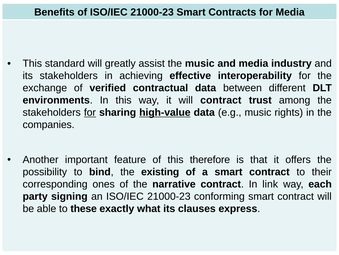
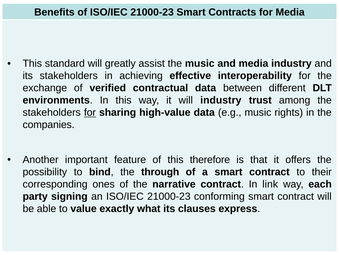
will contract: contract -> industry (221, 100)
high-value underline: present -> none (165, 112)
existing: existing -> through (160, 171)
these: these -> value (84, 208)
